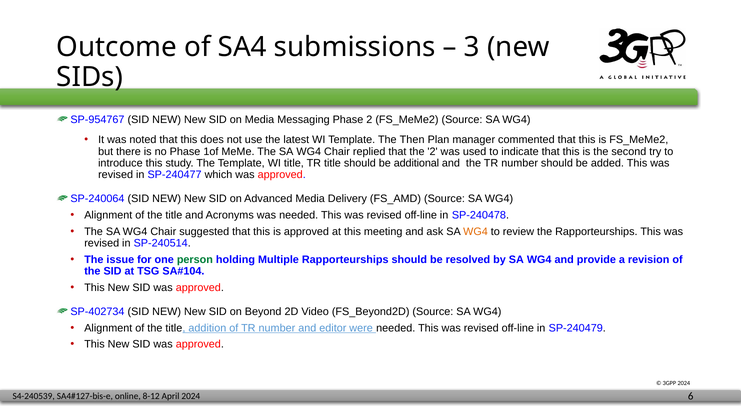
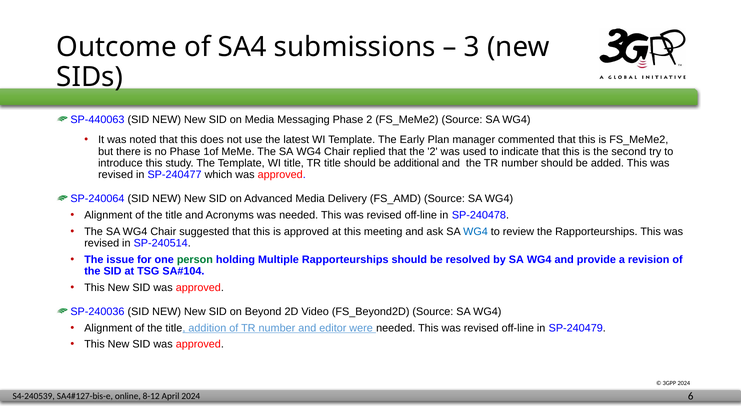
SP-954767: SP-954767 -> SP-440063 (97, 120)
Then: Then -> Early (412, 140)
WG4 colour: orange -> blue (475, 231)
SP-402734: SP-402734 -> SP-240036 (97, 311)
